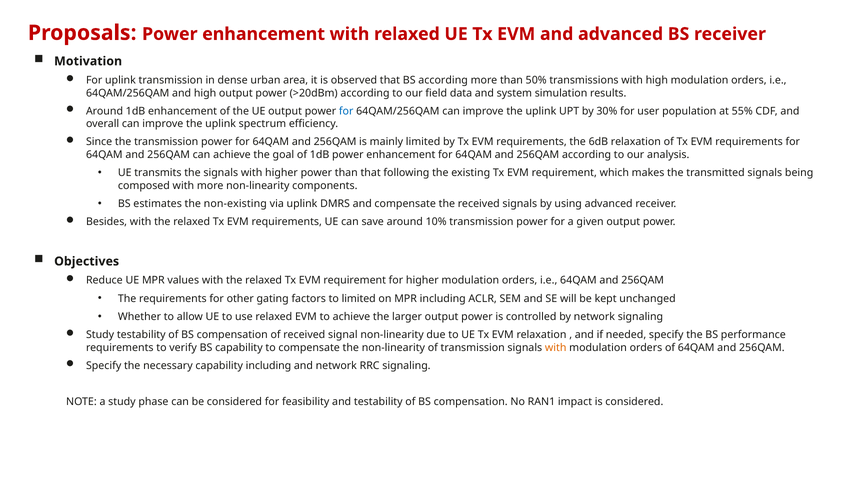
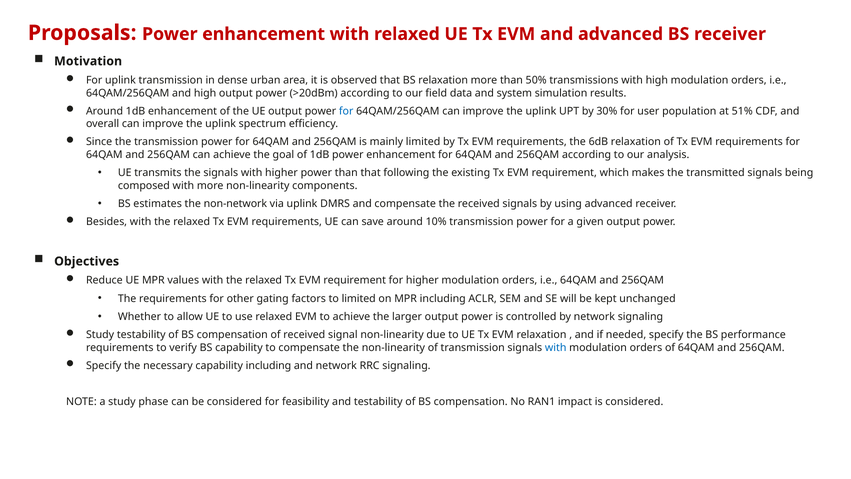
BS according: according -> relaxation (443, 80)
55%: 55% -> 51% (742, 111)
non-existing: non-existing -> non-network (235, 204)
with colour: orange -> blue (556, 347)
